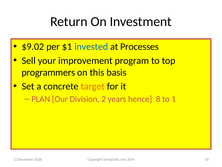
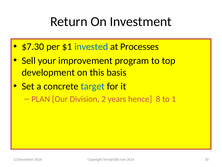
$9.02: $9.02 -> $7.30 (33, 47)
programmers: programmers -> development (48, 72)
target colour: orange -> blue (93, 86)
